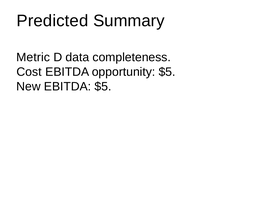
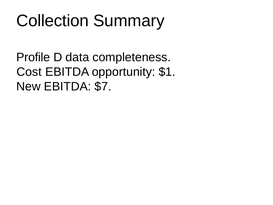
Predicted: Predicted -> Collection (53, 21)
Metric: Metric -> Profile (33, 57)
opportunity $5: $5 -> $1 (167, 72)
EBITDA $5: $5 -> $7 (103, 86)
